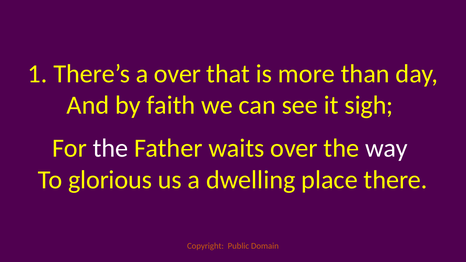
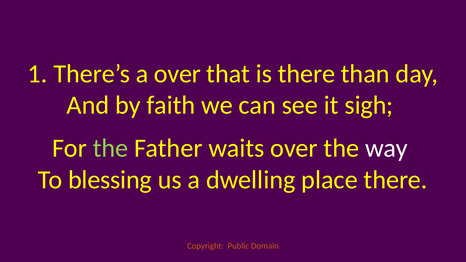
is more: more -> there (307, 74)
the colour: white -> light green (111, 148)
glorious: glorious -> blessing (110, 180)
